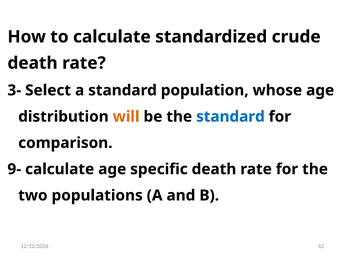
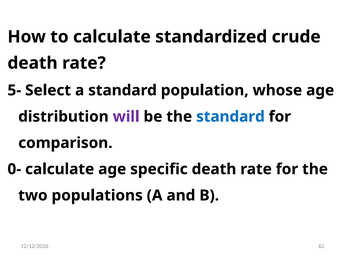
3-: 3- -> 5- (14, 91)
will colour: orange -> purple (126, 117)
9-: 9- -> 0- (14, 170)
